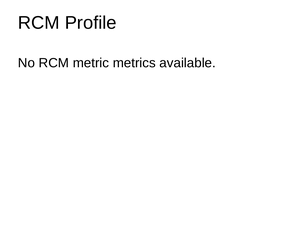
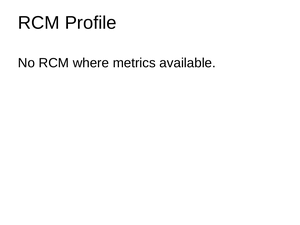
metric: metric -> where (91, 63)
